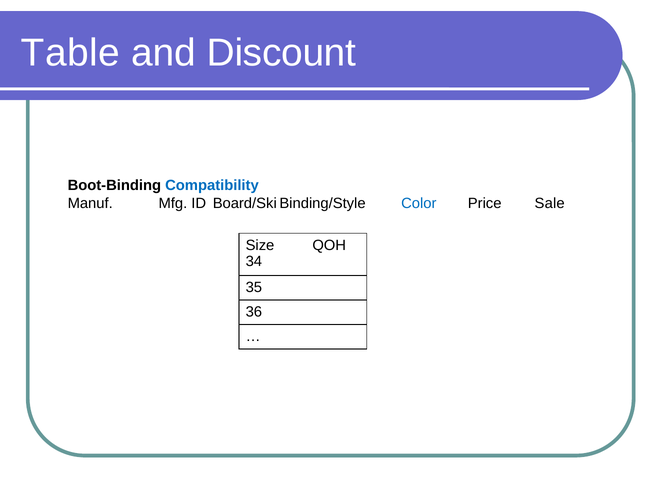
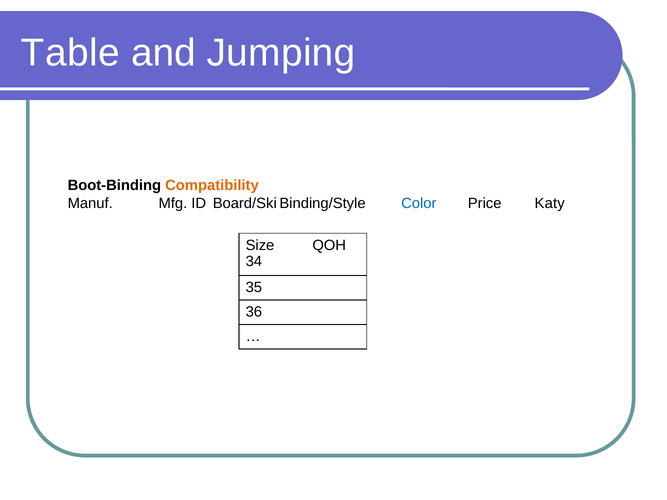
Discount: Discount -> Jumping (281, 53)
Compatibility colour: blue -> orange (212, 185)
Sale: Sale -> Katy (550, 203)
